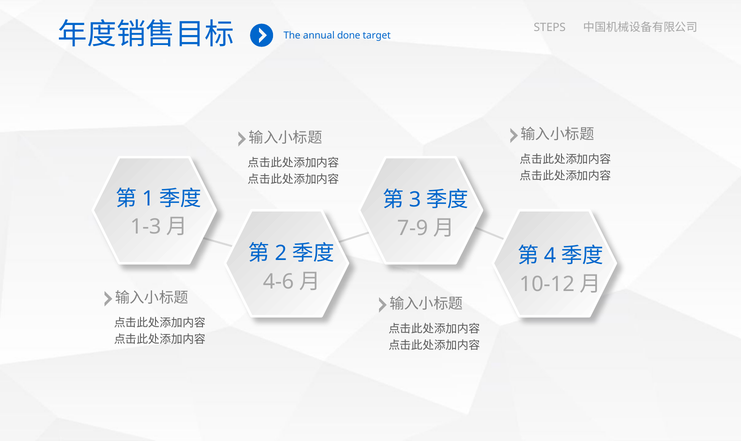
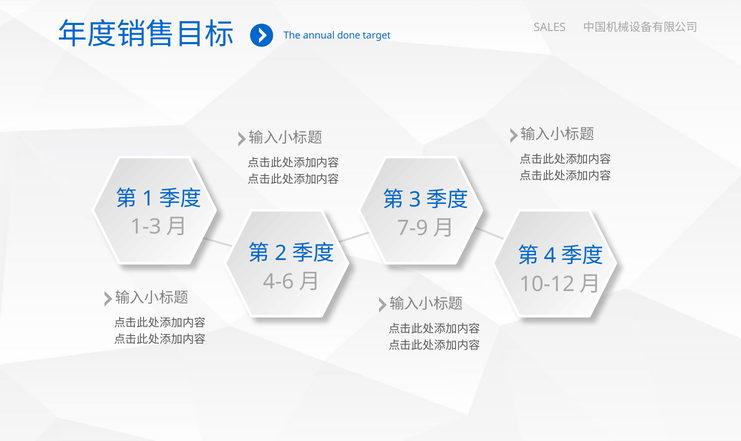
STEPS: STEPS -> SALES (550, 27)
